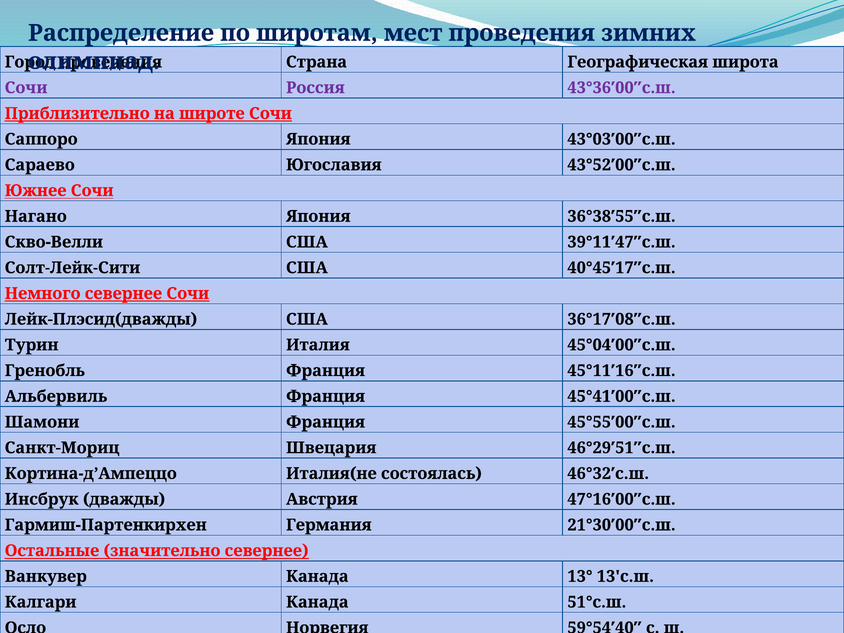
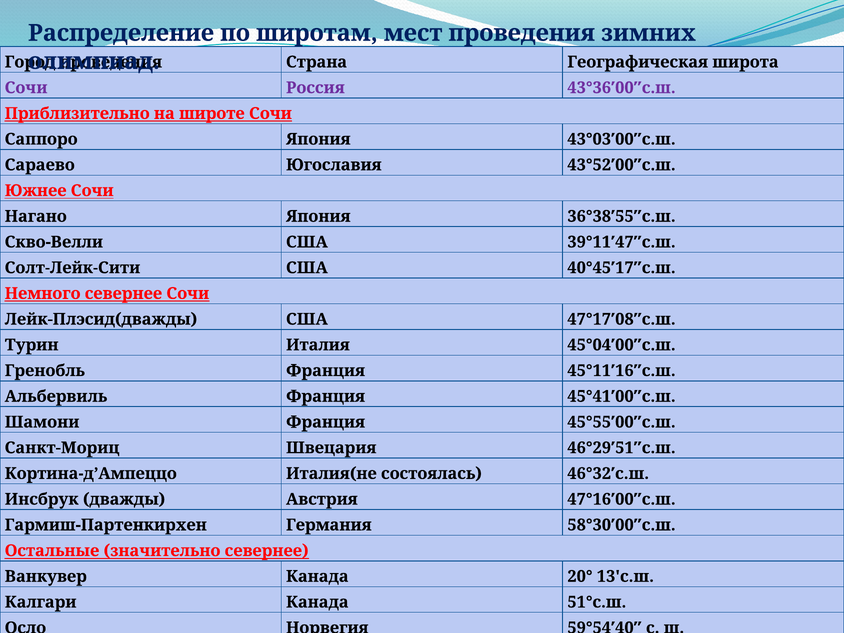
36°17′08″с.ш: 36°17′08″с.ш -> 47°17′08″с.ш (621, 319)
21°30′00″с.ш: 21°30′00″с.ш -> 58°30′00″с.ш (621, 525)
13°: 13° -> 20° (580, 576)
